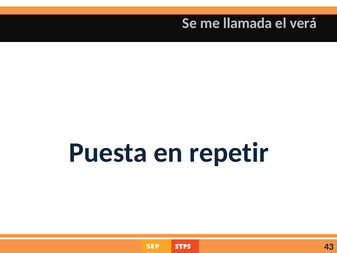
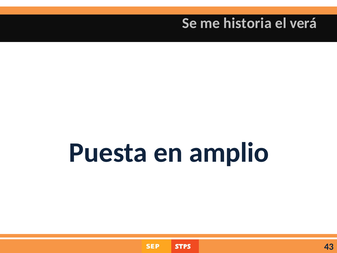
llamada: llamada -> historia (247, 23)
repetir: repetir -> amplio (229, 152)
